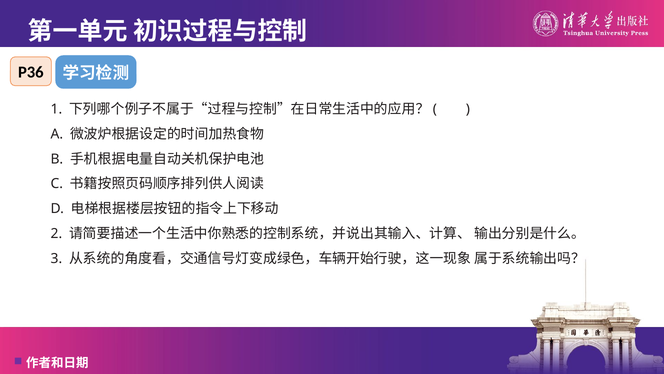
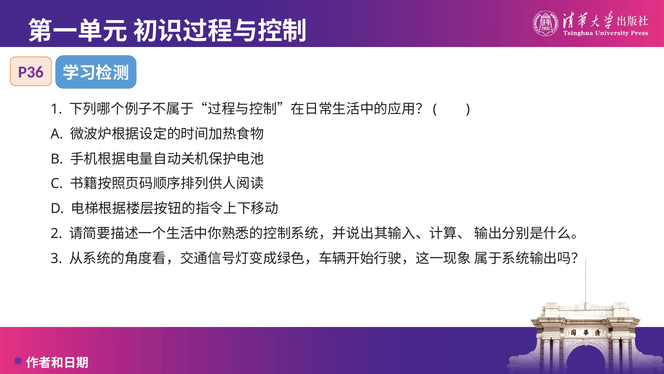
P36 colour: black -> purple (31, 72)
